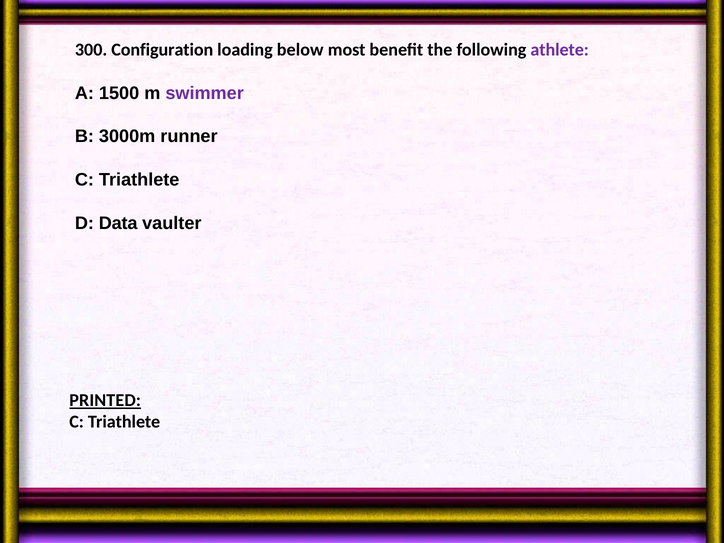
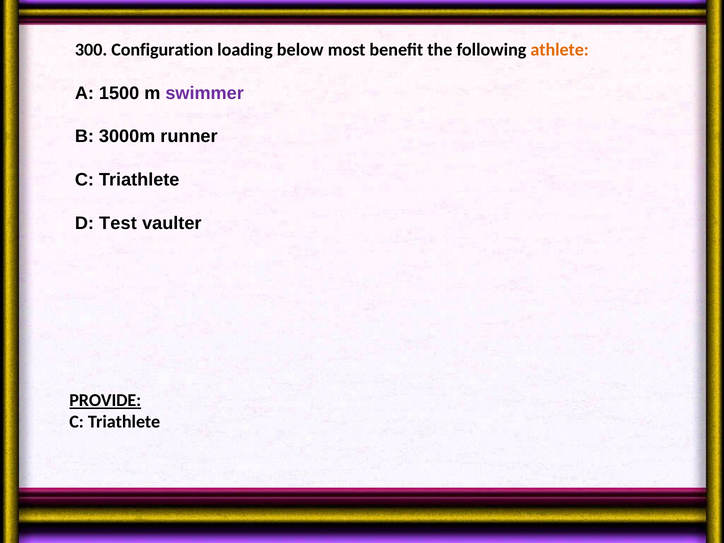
athlete colour: purple -> orange (560, 50)
Data: Data -> Test (118, 223)
PRINTED: PRINTED -> PROVIDE (105, 400)
